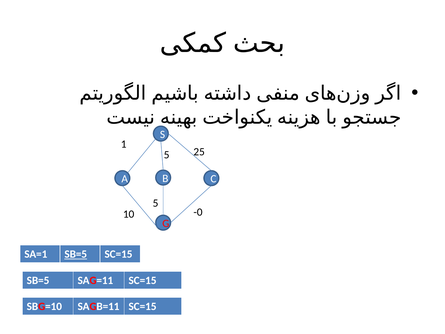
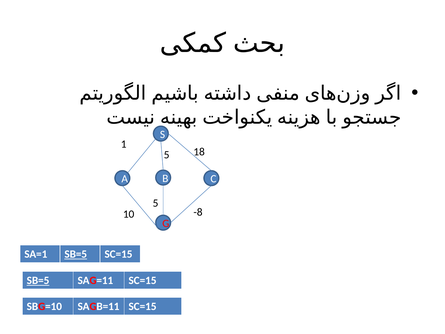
25: 25 -> 18 (199, 152)
-0: -0 -> -8 (198, 212)
SB=5 underline: none -> present (38, 280)
